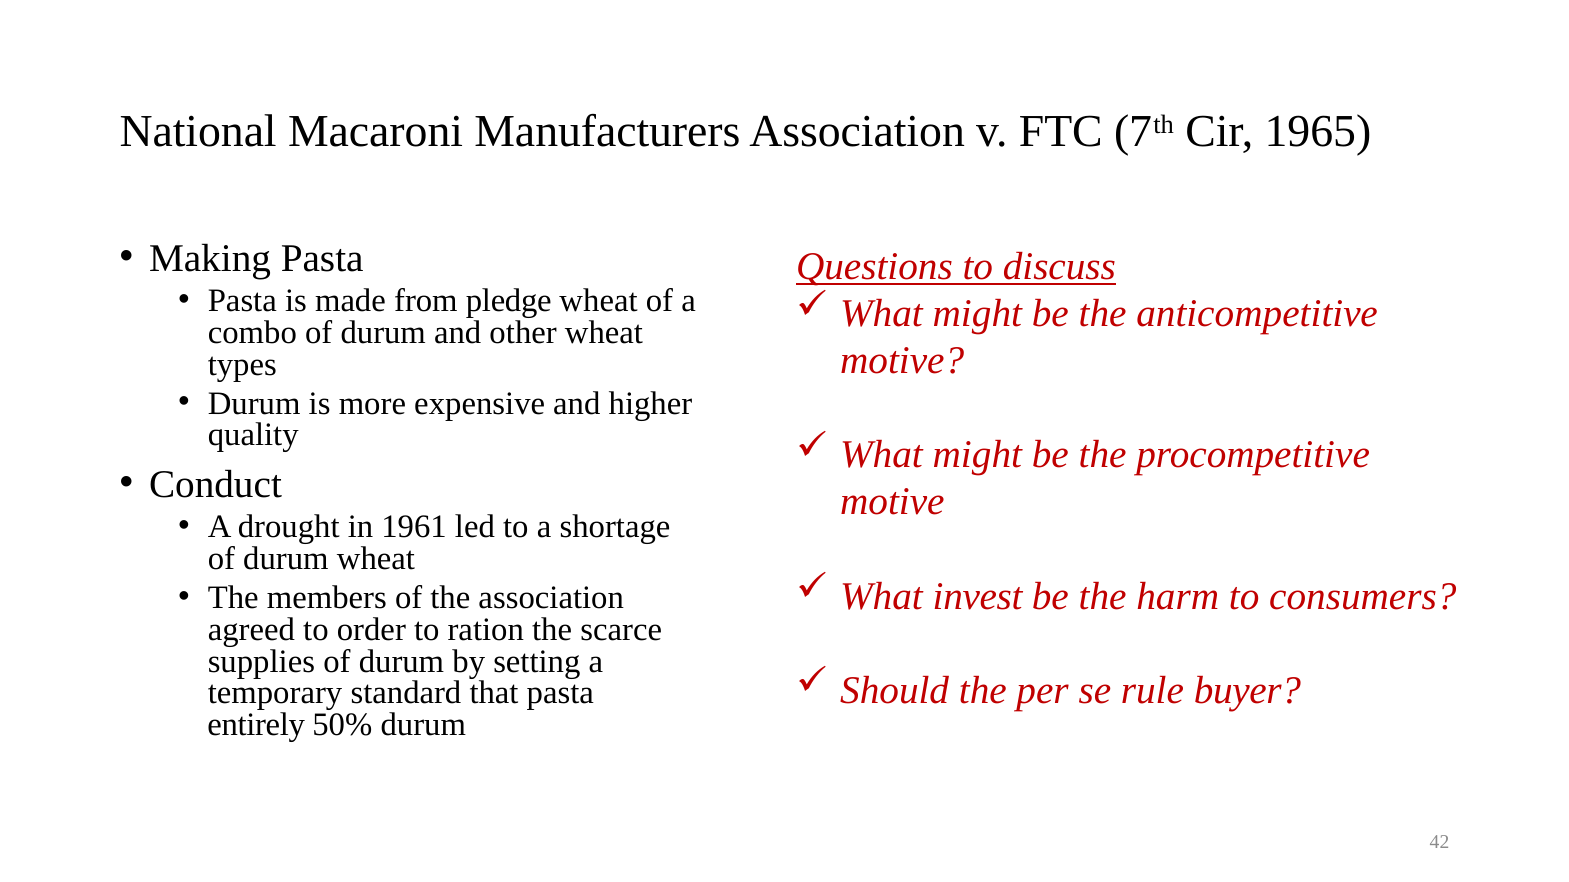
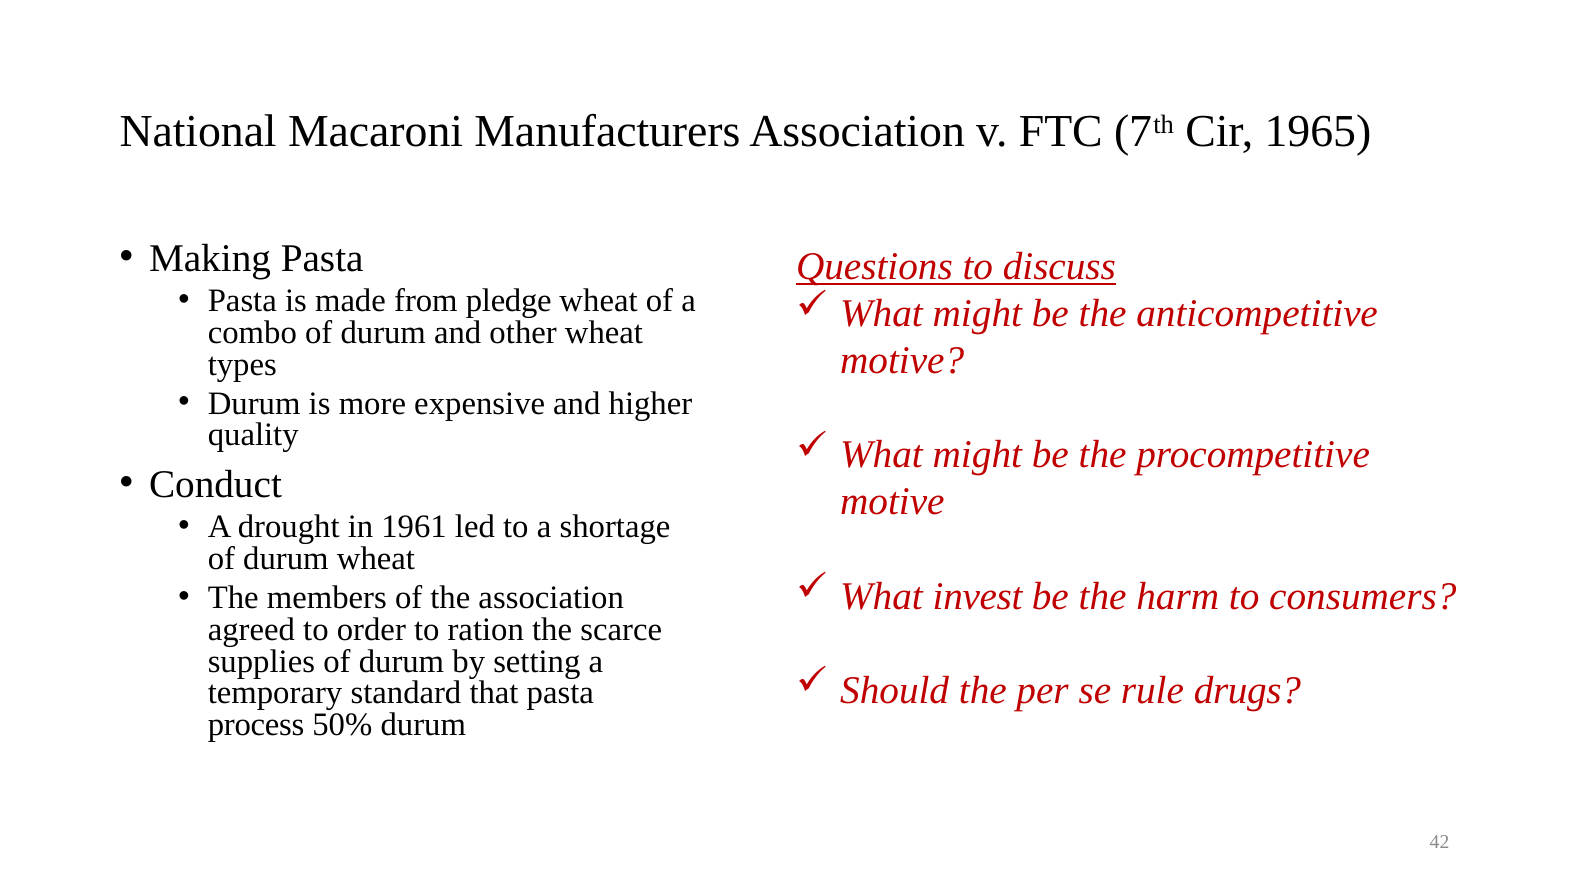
buyer: buyer -> drugs (1247, 691)
entirely: entirely -> process (256, 725)
